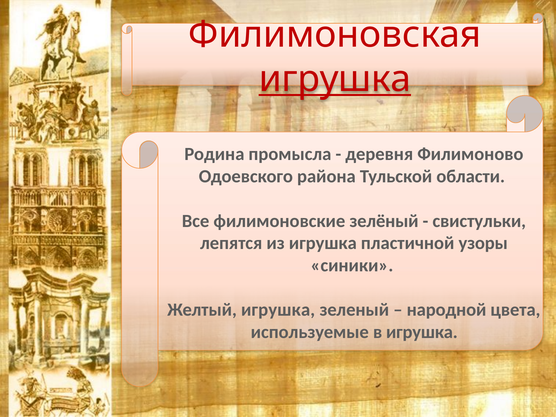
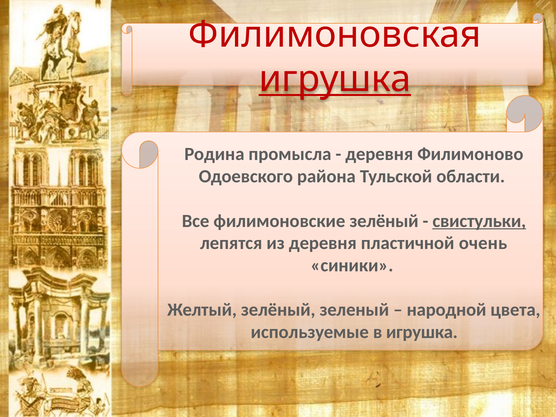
свистульки underline: none -> present (479, 221)
из игрушка: игрушка -> деревня (323, 243)
узоры: узоры -> очень (483, 243)
Желтый игрушка: игрушка -> зелёный (278, 310)
